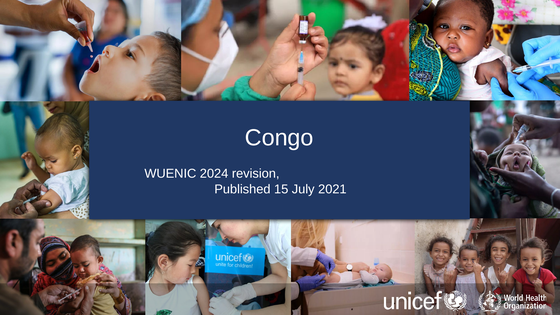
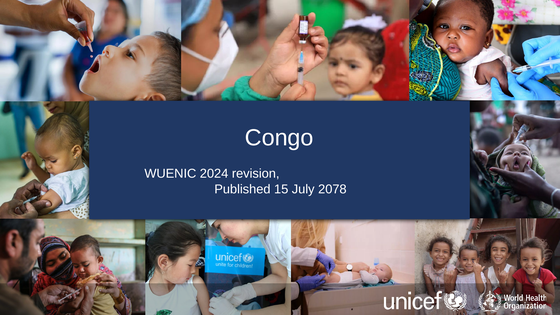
2021: 2021 -> 2078 (332, 189)
